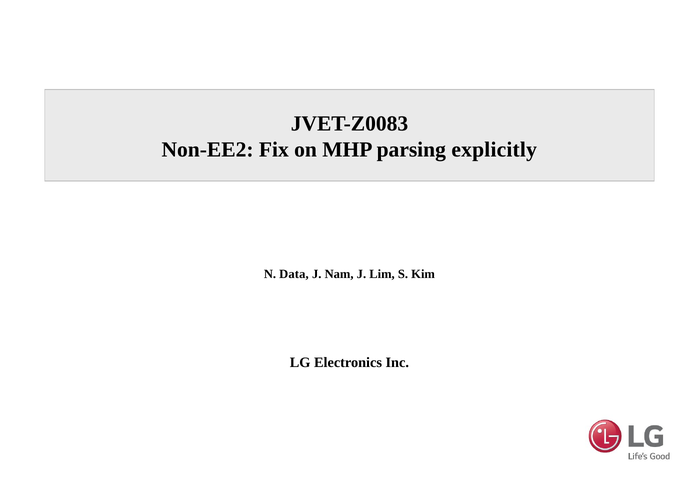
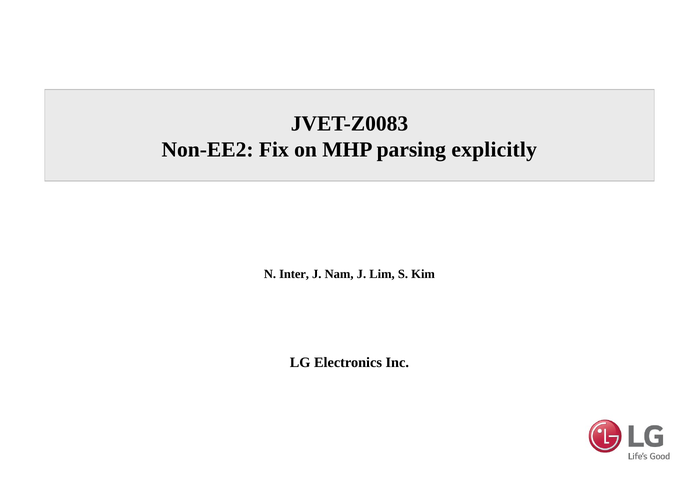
Data: Data -> Inter (294, 274)
